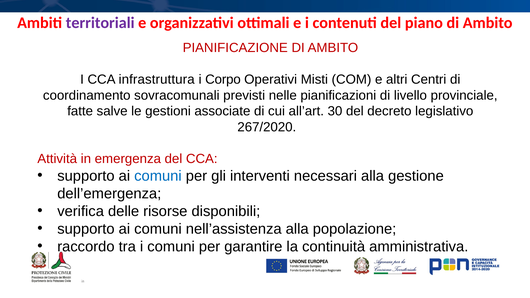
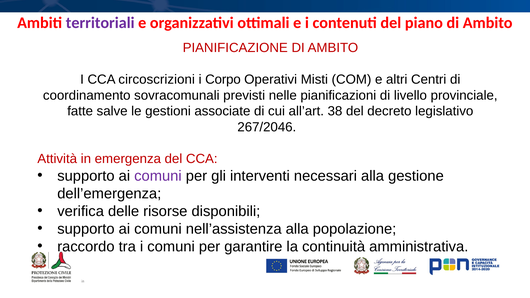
infrastruttura: infrastruttura -> circoscrizioni (157, 80)
30: 30 -> 38 (335, 111)
267/2020: 267/2020 -> 267/2046 (267, 127)
comuni colour: blue -> purple (158, 176)
